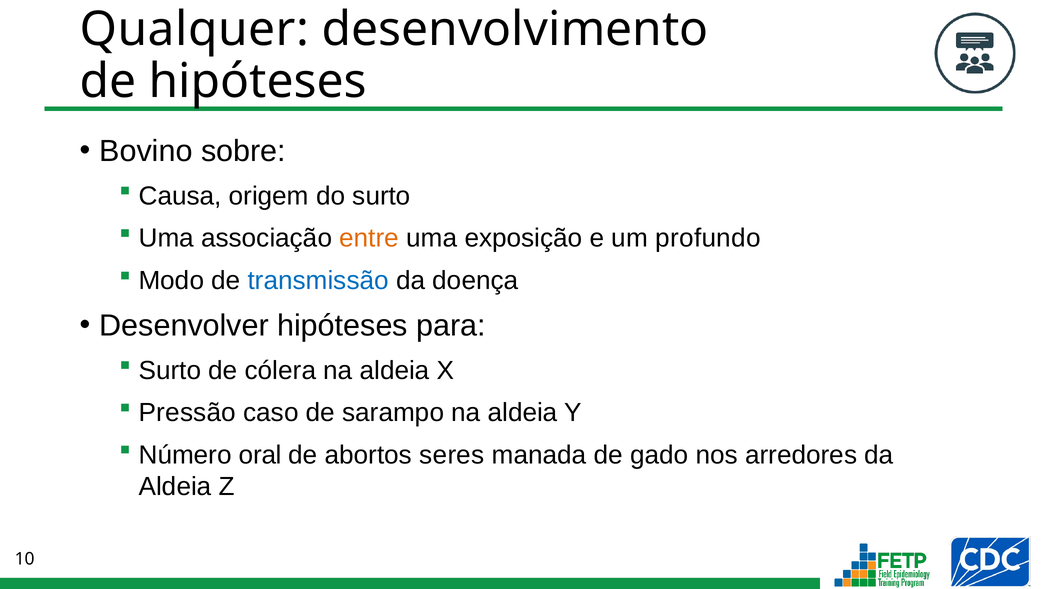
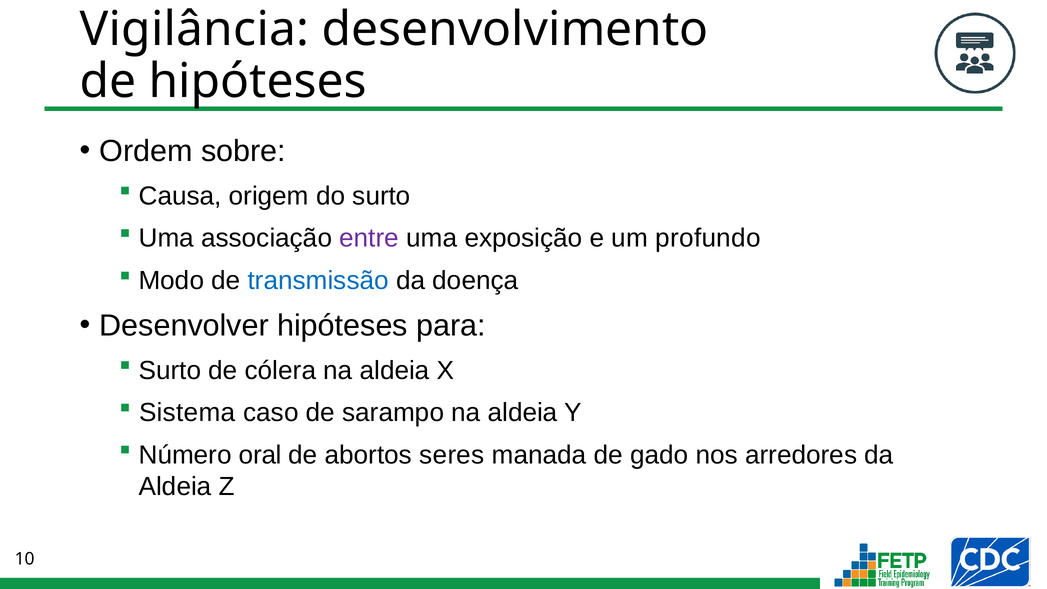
Qualquer: Qualquer -> Vigilância (194, 29)
Bovino: Bovino -> Ordem (146, 151)
entre colour: orange -> purple (369, 238)
Pressão: Pressão -> Sistema (187, 413)
